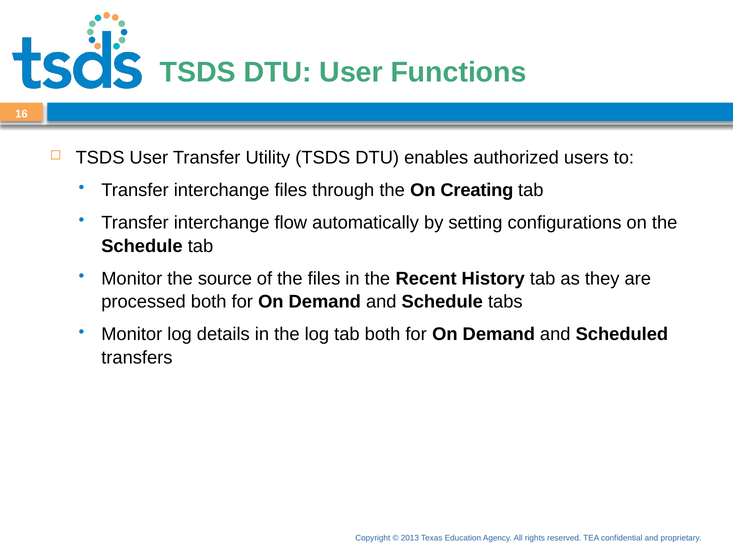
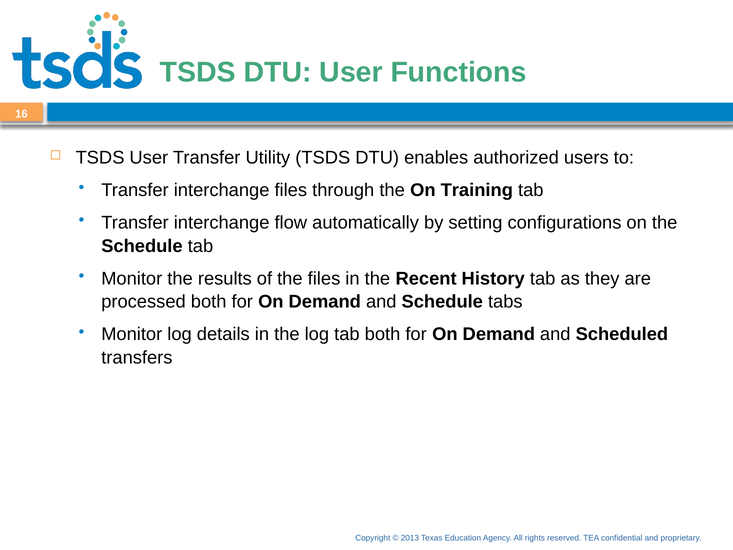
Creating: Creating -> Training (477, 190)
source: source -> results (225, 278)
